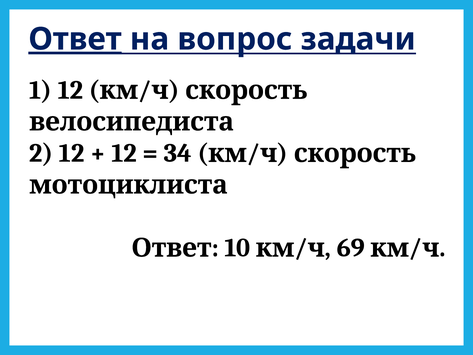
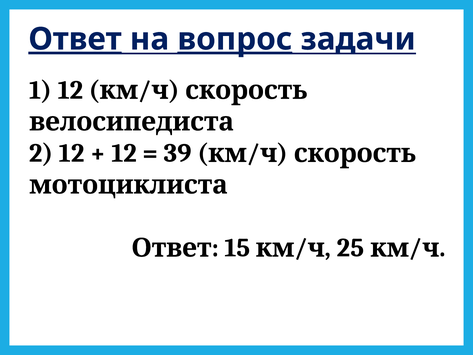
вопрос underline: none -> present (235, 39)
34: 34 -> 39 (178, 153)
10: 10 -> 15 (237, 248)
69: 69 -> 25 (351, 248)
